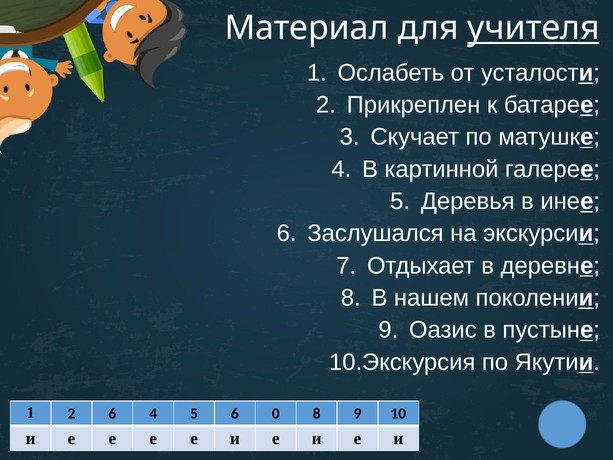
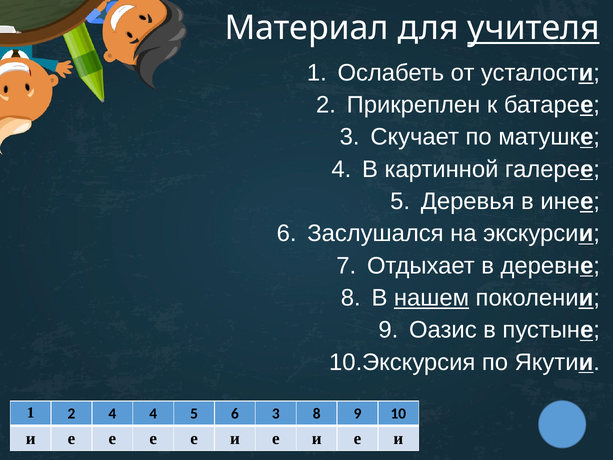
нашем underline: none -> present (431, 298)
2 6: 6 -> 4 (112, 413)
6 0: 0 -> 3 (276, 413)
